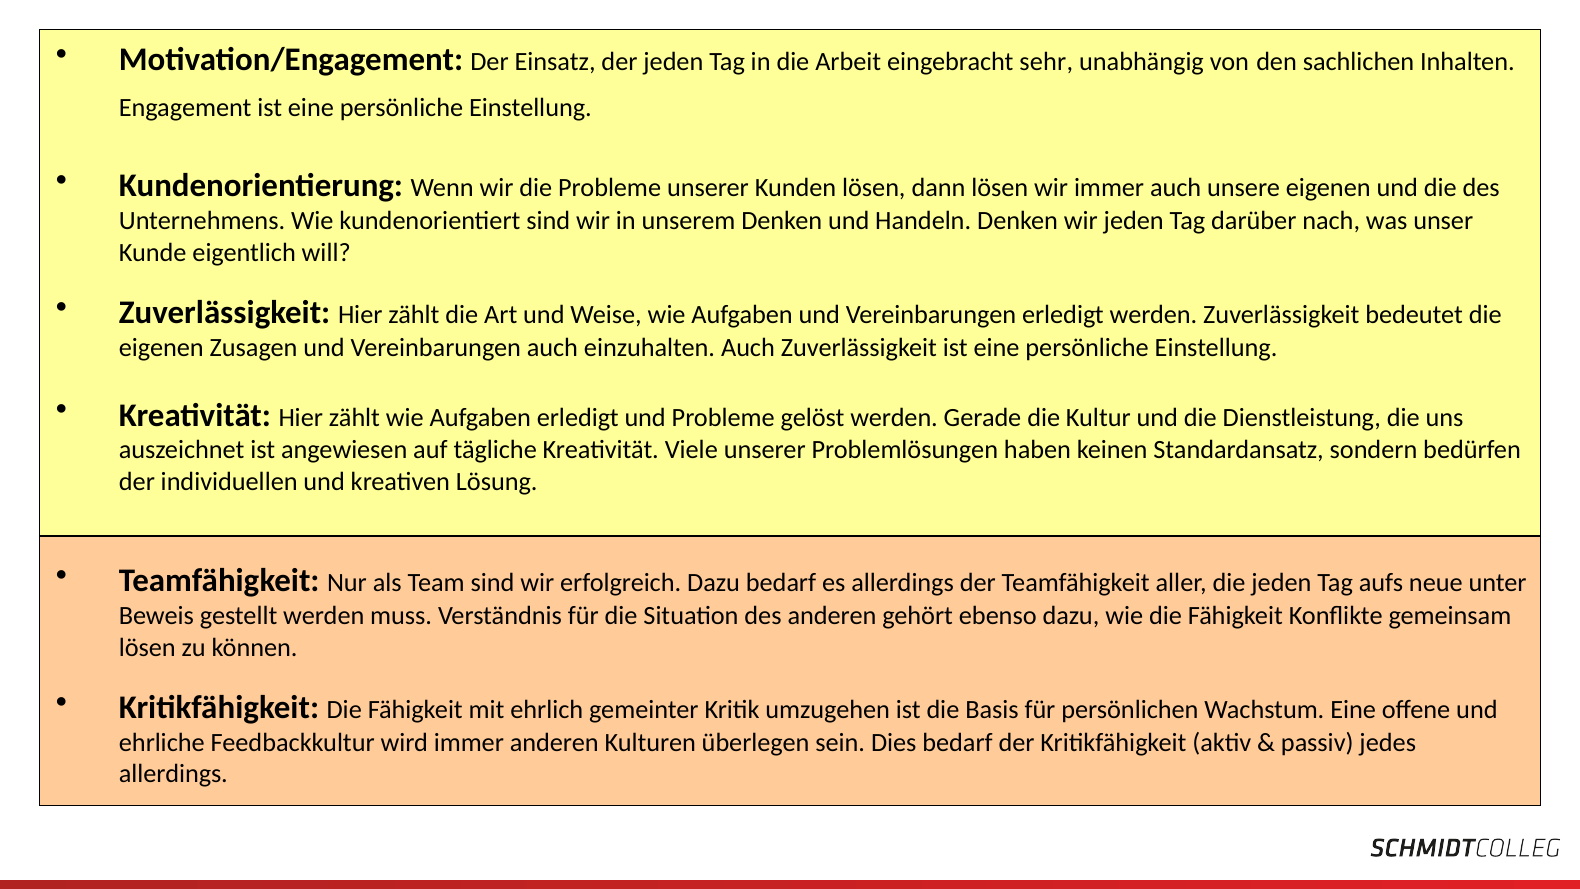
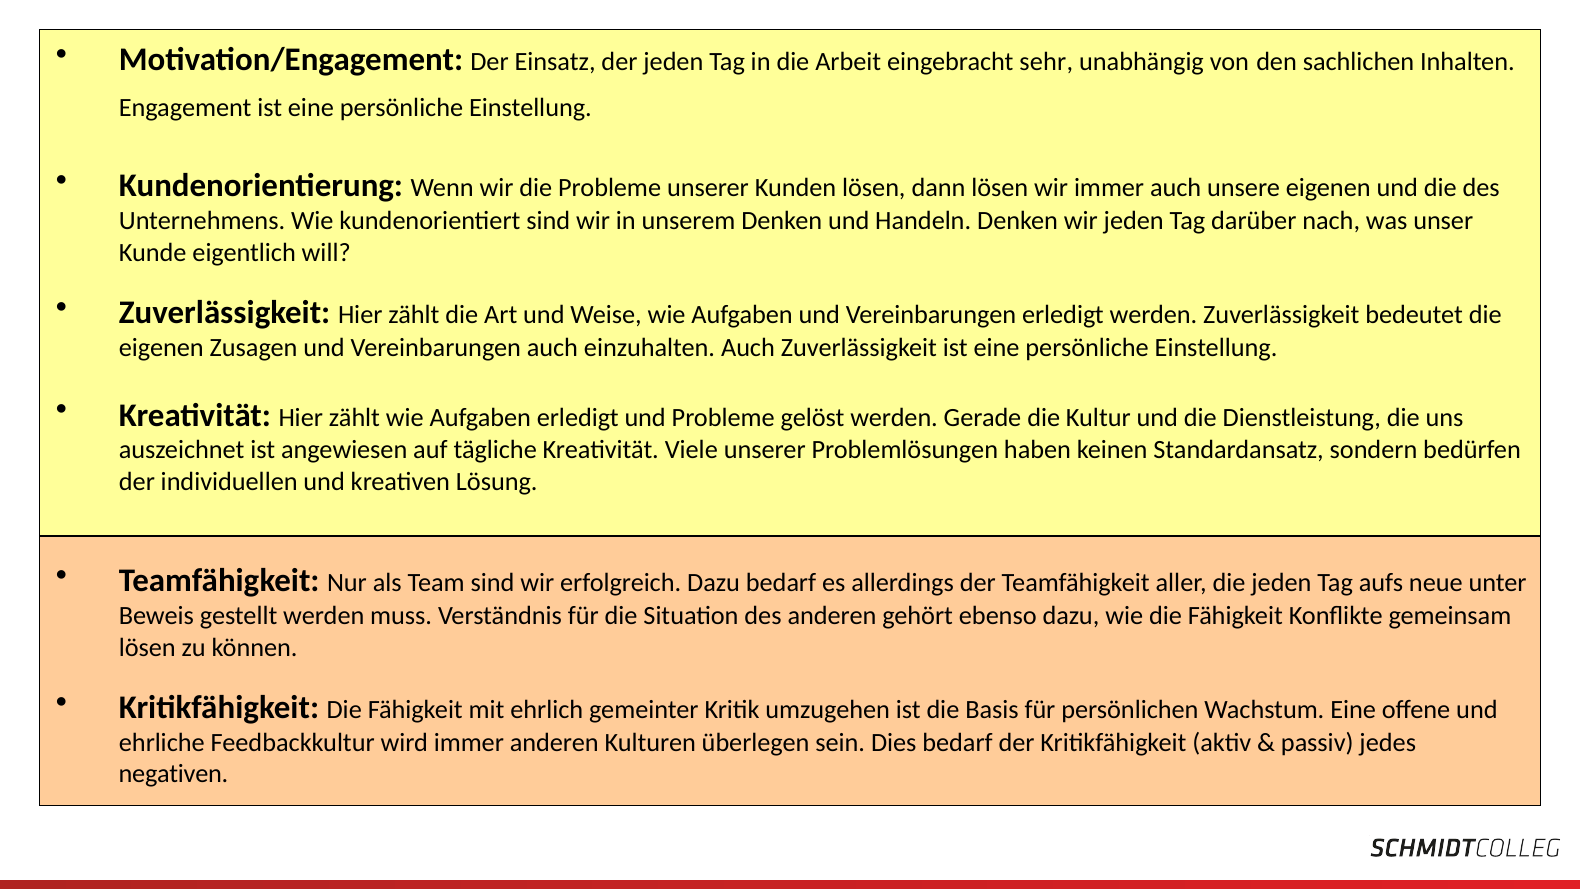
allerdings: allerdings -> negativen (173, 774)
